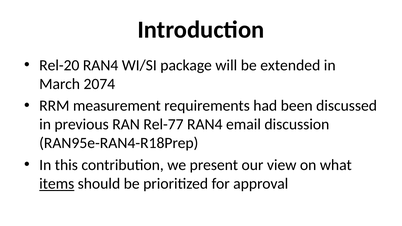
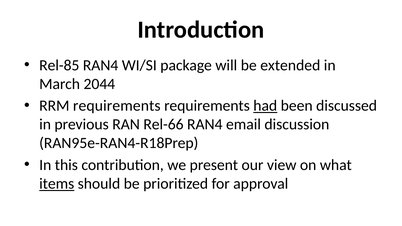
Rel-20: Rel-20 -> Rel-85 (59, 65)
2074: 2074 -> 2044 (99, 84)
RRM measurement: measurement -> requirements (117, 106)
had underline: none -> present (265, 106)
Rel-77: Rel-77 -> Rel-66 (163, 125)
